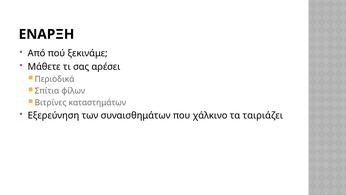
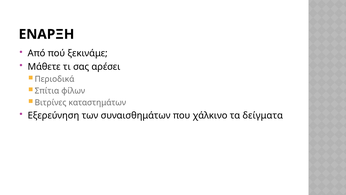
ταιριάζει: ταιριάζει -> δείγματα (263, 115)
